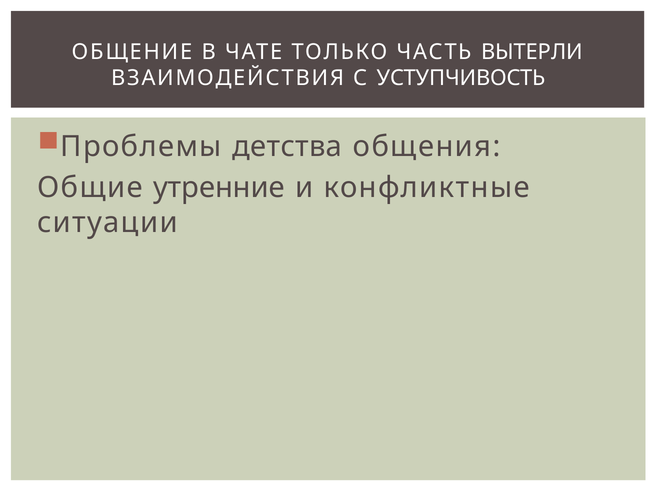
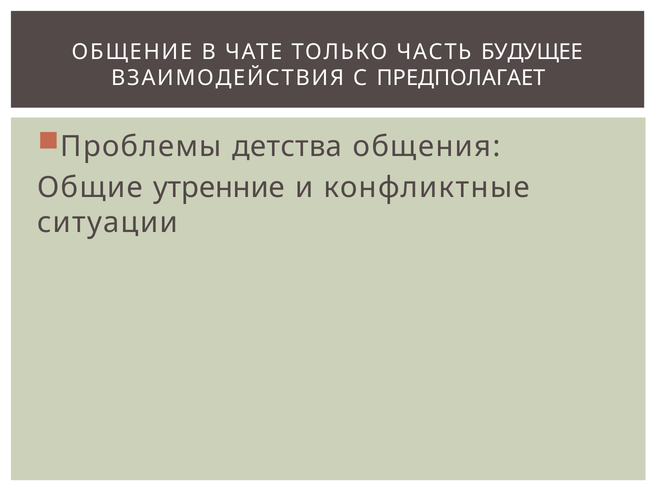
ВЫТЕРЛИ: ВЫТЕРЛИ -> БУДУЩЕЕ (532, 52)
УСТУПЧИВОСТЬ: УСТУПЧИВОСТЬ -> ПРЕДПОЛАГАЕТ (461, 78)
